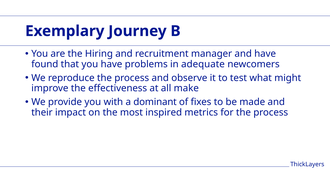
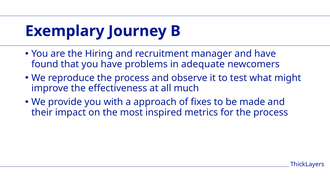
make: make -> much (186, 89)
dominant: dominant -> approach (155, 102)
